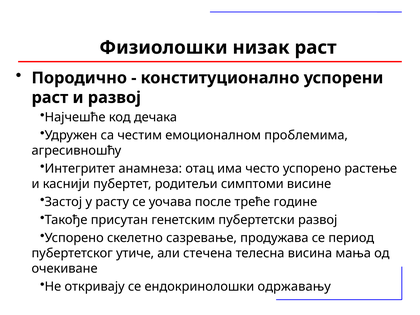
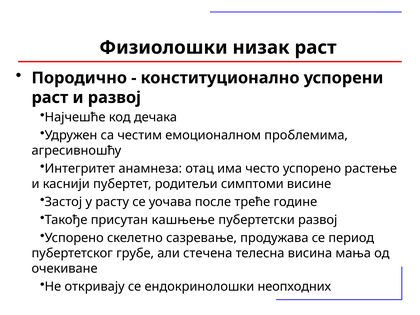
генетским: генетским -> кашњење (183, 220)
утиче: утиче -> грубе (135, 253)
одржавању: одржавању -> неопходних (294, 287)
